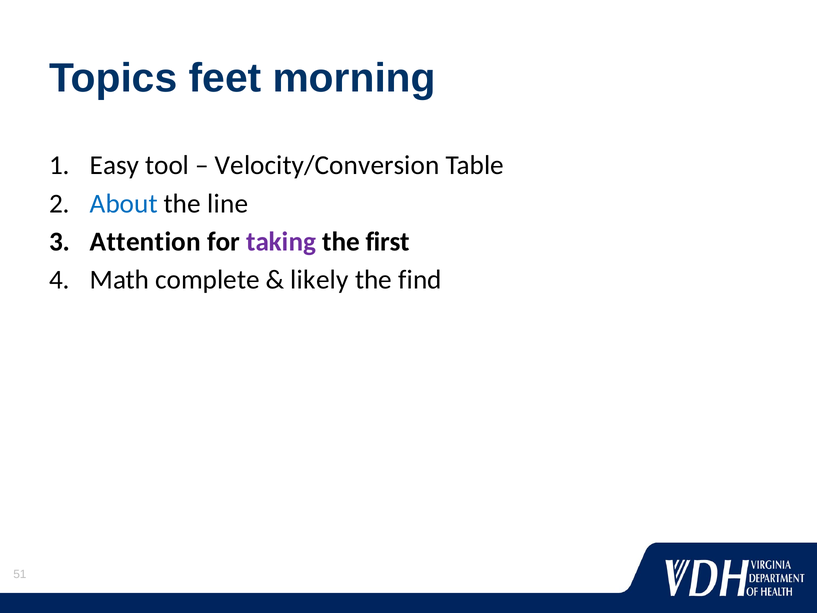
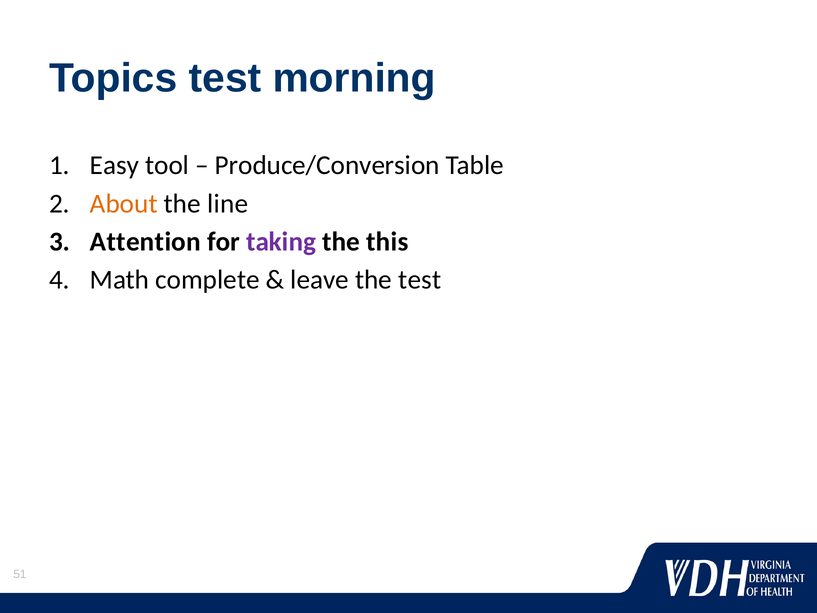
Topics feet: feet -> test (225, 78)
Velocity/Conversion: Velocity/Conversion -> Produce/Conversion (327, 165)
About colour: blue -> orange (124, 203)
first: first -> this (387, 242)
likely: likely -> leave (320, 280)
the find: find -> test (420, 280)
